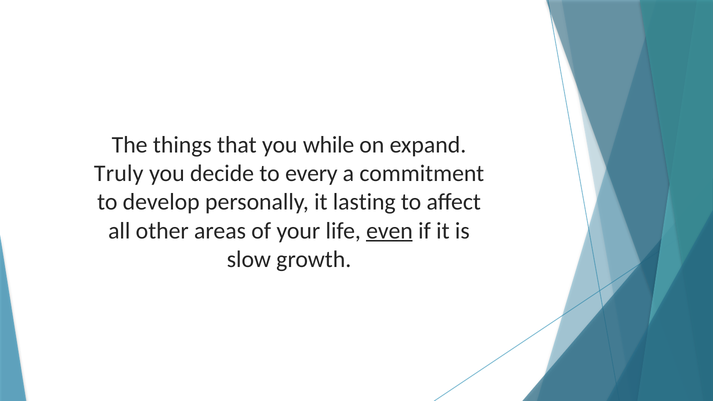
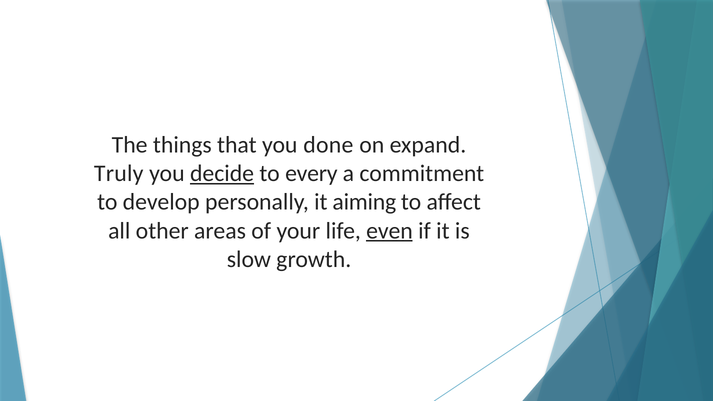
while: while -> done (328, 145)
decide underline: none -> present (222, 174)
lasting: lasting -> aiming (364, 202)
